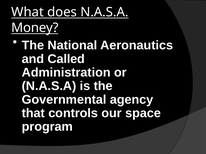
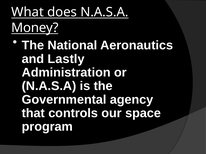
Called: Called -> Lastly (66, 59)
